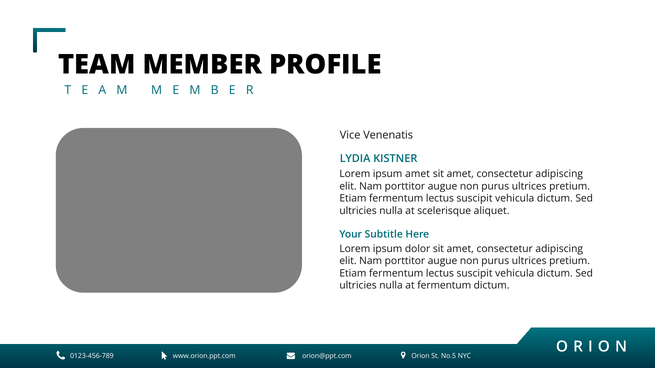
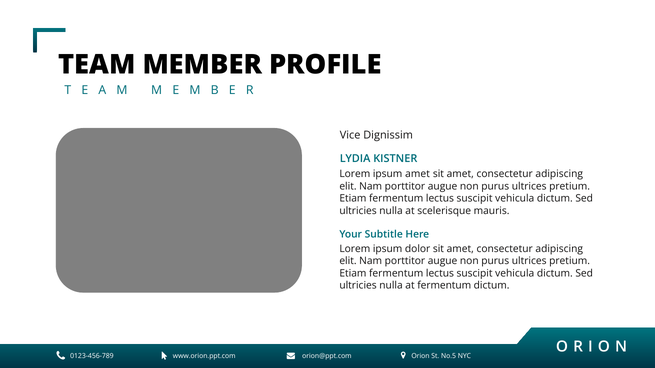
Venenatis: Venenatis -> Dignissim (388, 135)
aliquet: aliquet -> mauris (492, 211)
